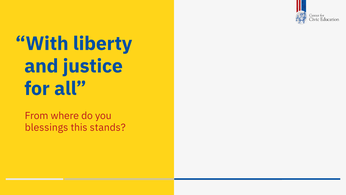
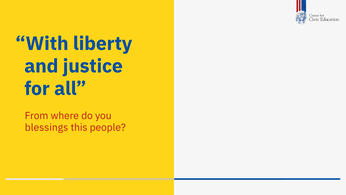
stands: stands -> people (108, 127)
